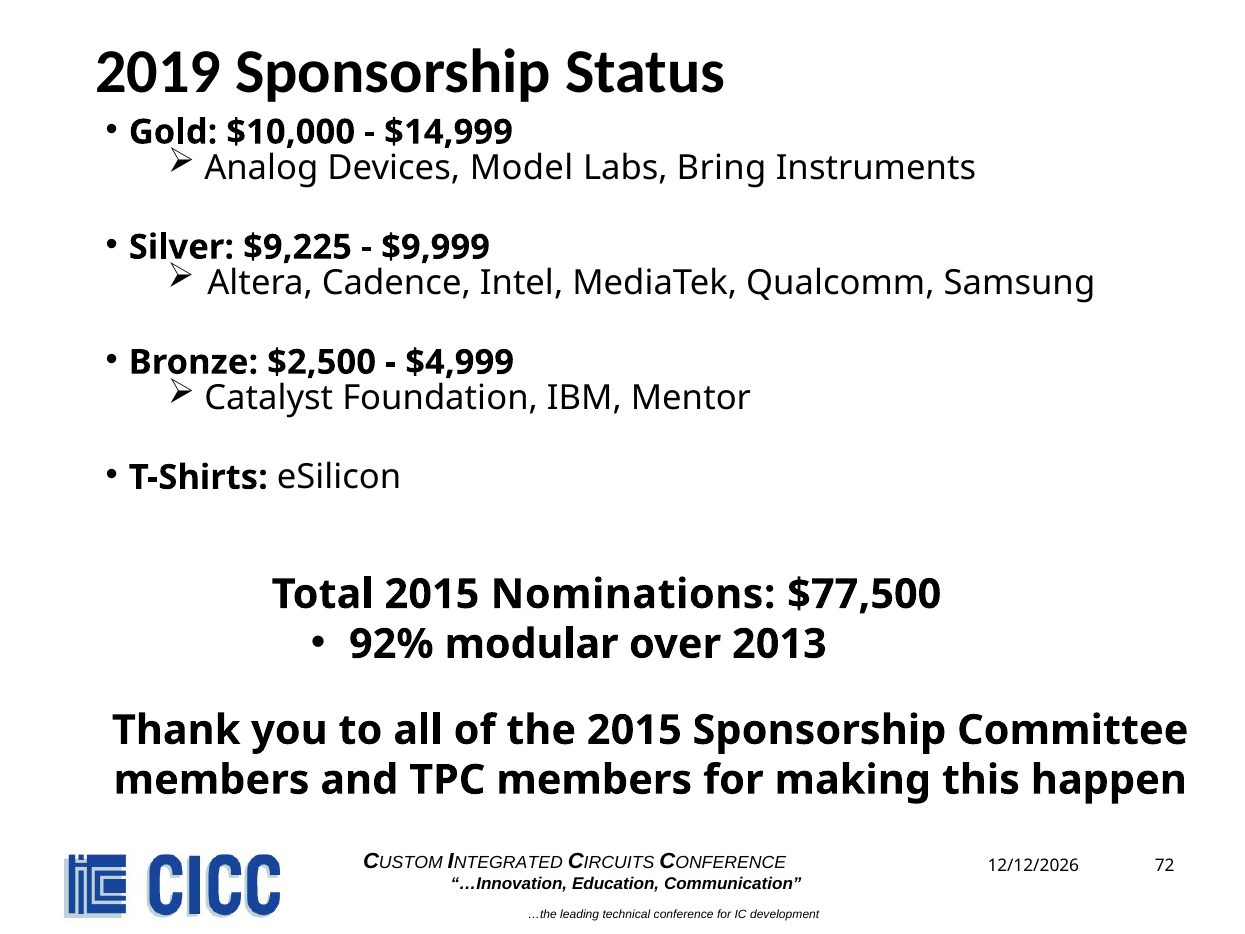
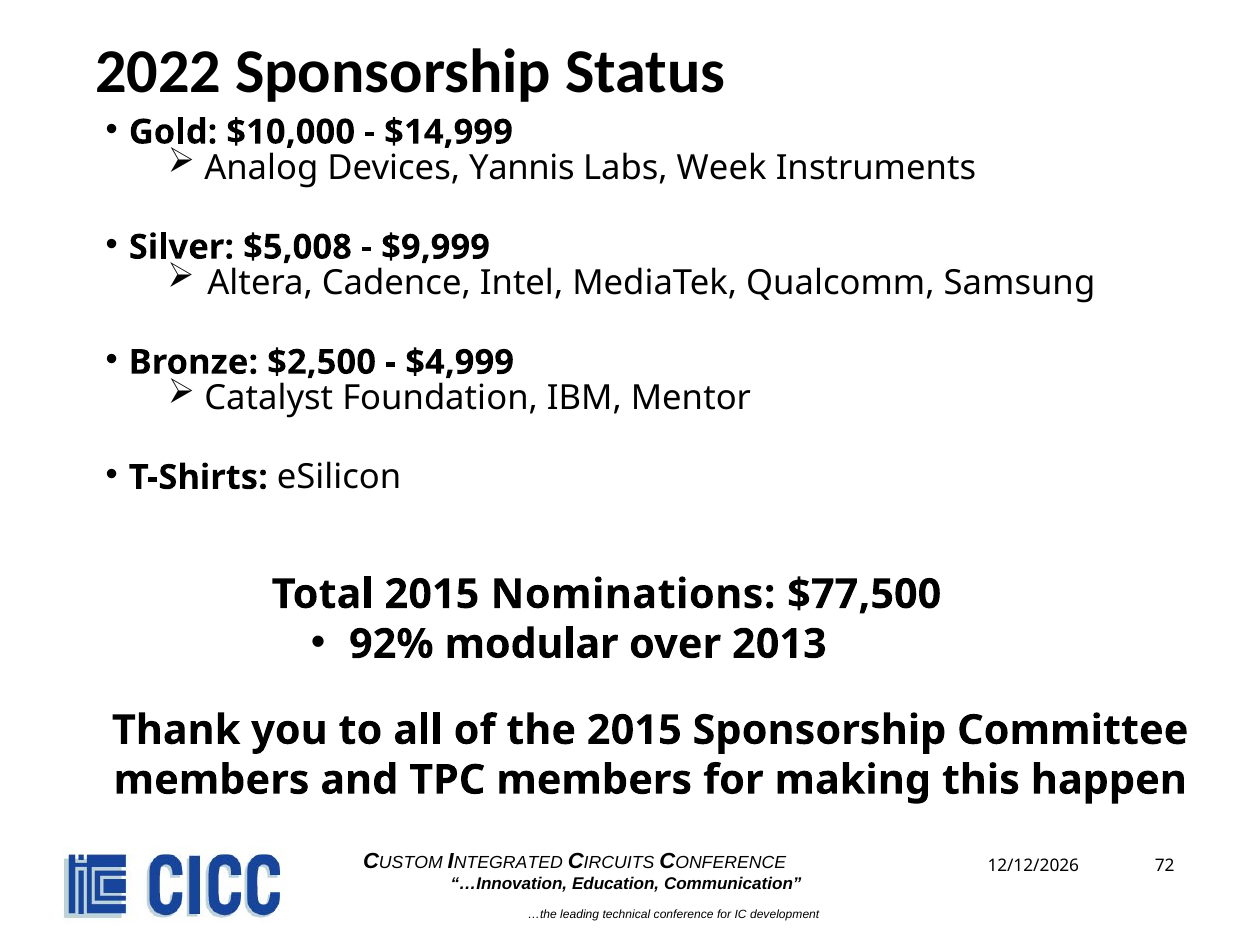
2019: 2019 -> 2022 (158, 72)
Model: Model -> Yannis (522, 168)
Bring: Bring -> Week (722, 168)
$9,225: $9,225 -> $5,008 (297, 247)
